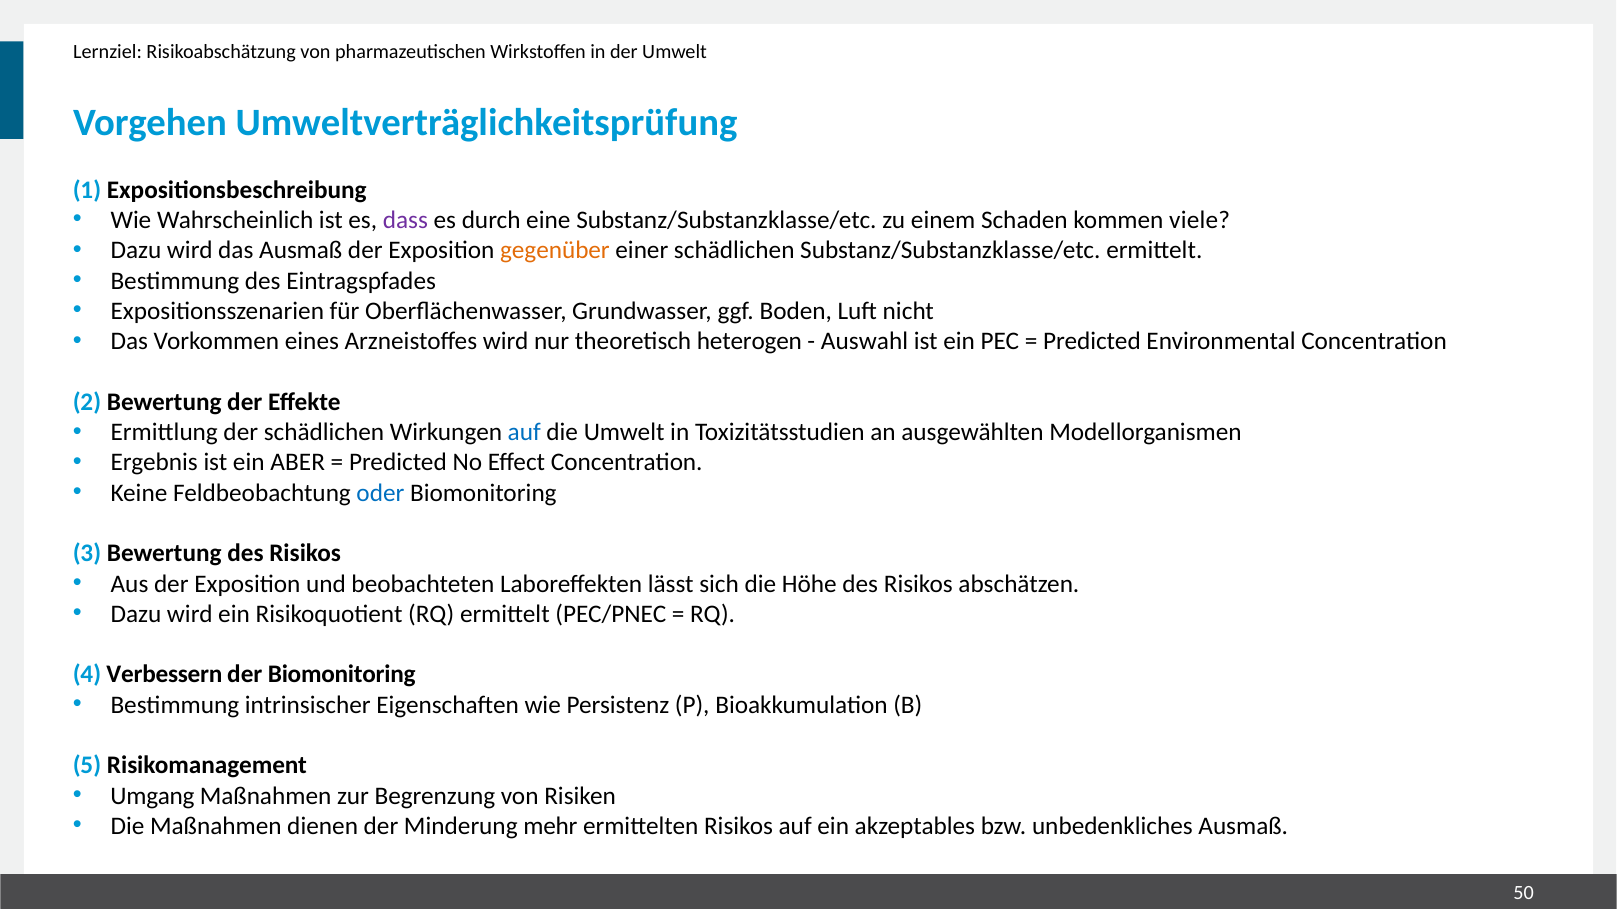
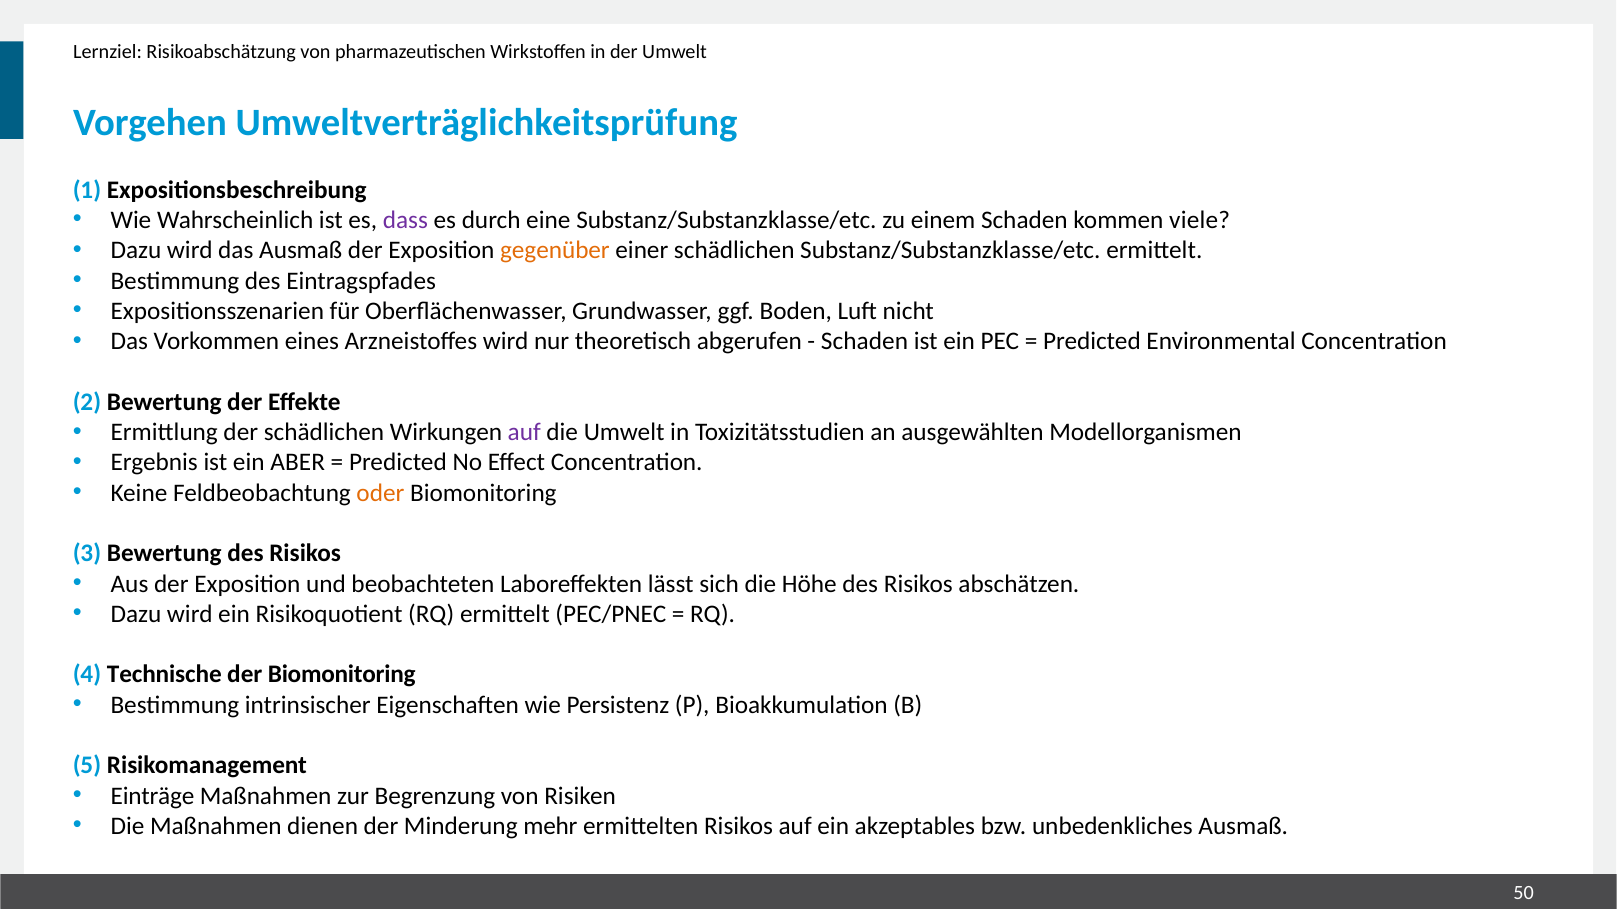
heterogen: heterogen -> abgerufen (749, 342)
Auswahl: Auswahl -> Schaden (865, 342)
auf colour: blue -> purple (524, 433)
oder colour: blue -> orange (380, 493)
Verbessern: Verbessern -> Technische (164, 675)
Umgang: Umgang -> Einträge (152, 796)
